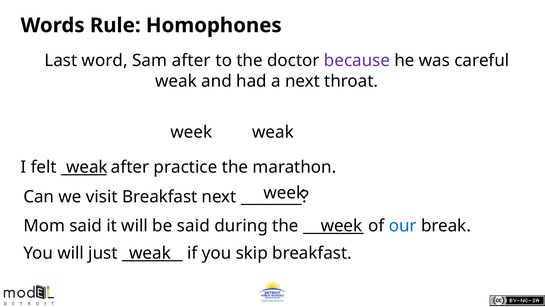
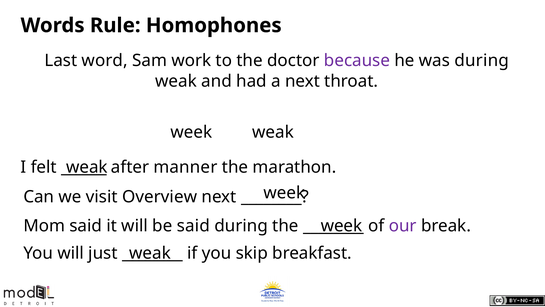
Sam after: after -> work (191, 61)
was careful: careful -> during (482, 61)
practice: practice -> manner (185, 167)
visit Breakfast: Breakfast -> Overview (160, 197)
our colour: blue -> purple (403, 226)
